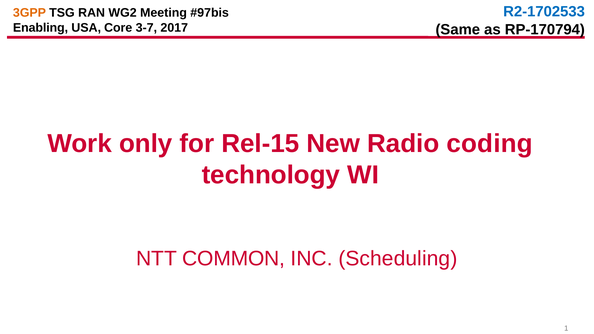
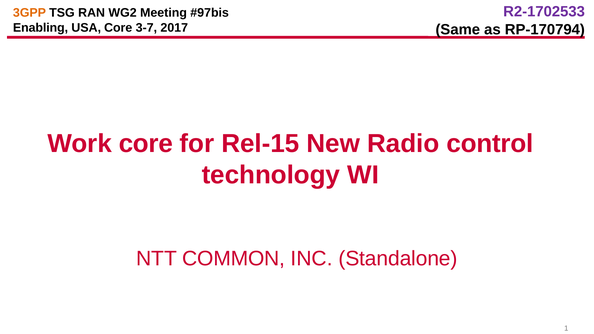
R2-1702533 colour: blue -> purple (544, 12)
Work only: only -> core (146, 144)
coding: coding -> control (490, 144)
Scheduling: Scheduling -> Standalone (398, 259)
